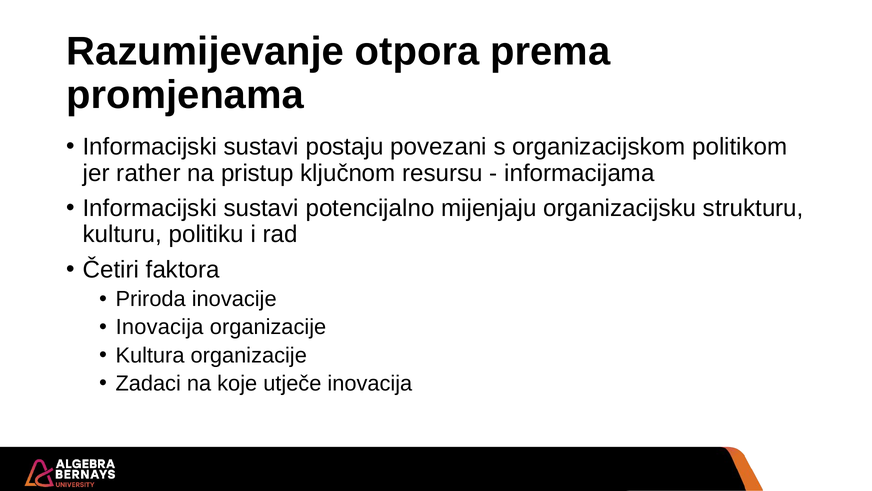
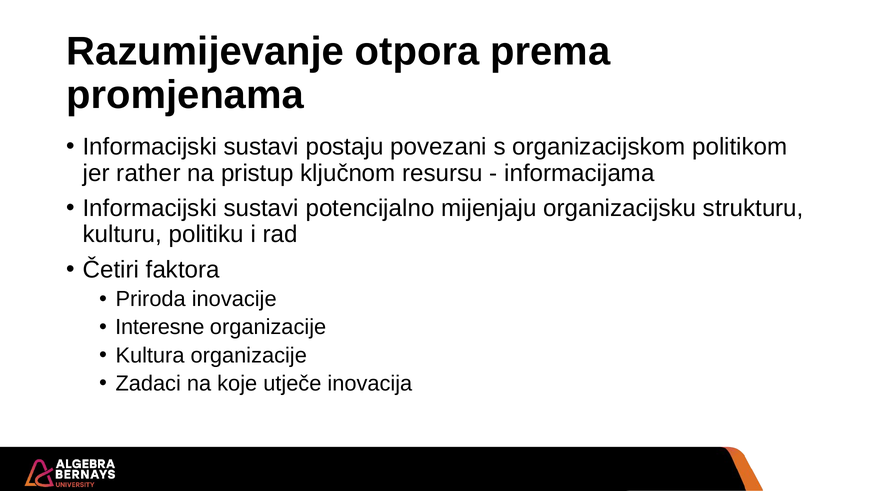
Inovacija: Inovacija -> Interesne (160, 327)
